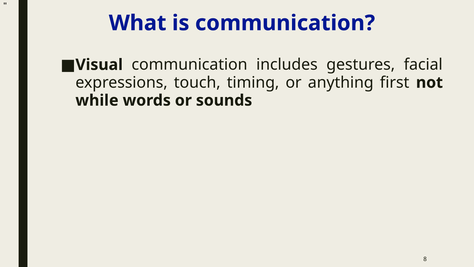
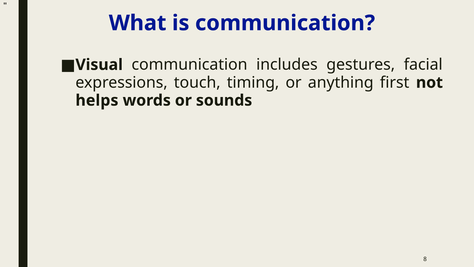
while: while -> helps (97, 100)
